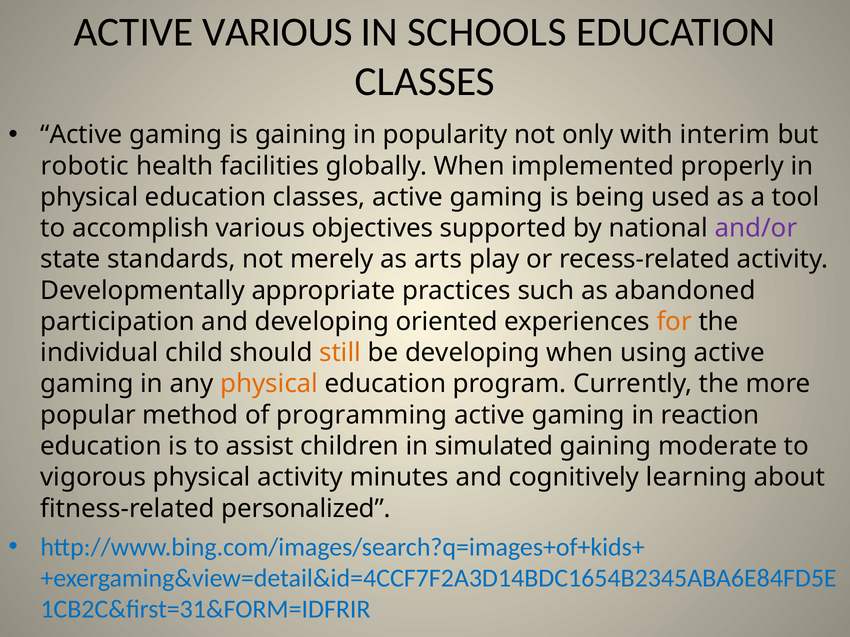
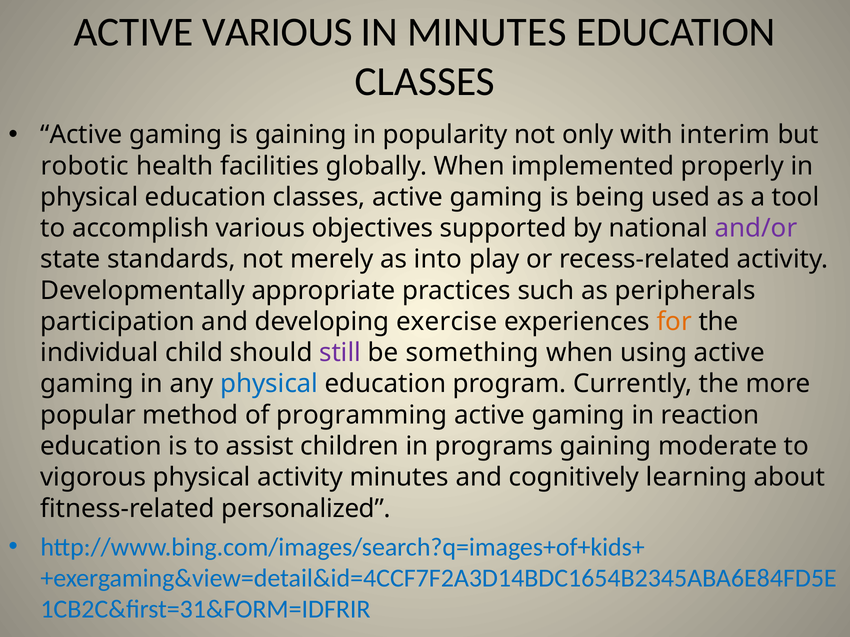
IN SCHOOLS: SCHOOLS -> MINUTES (487, 32)
arts: arts -> into (438, 260)
abandoned: abandoned -> peripherals (685, 291)
oriented: oriented -> exercise (447, 322)
still colour: orange -> purple (340, 353)
be developing: developing -> something (472, 353)
physical colour: orange -> blue (269, 384)
simulated: simulated -> programs (494, 447)
